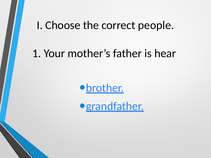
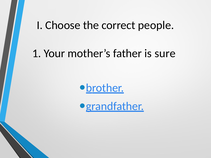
hear: hear -> sure (165, 53)
